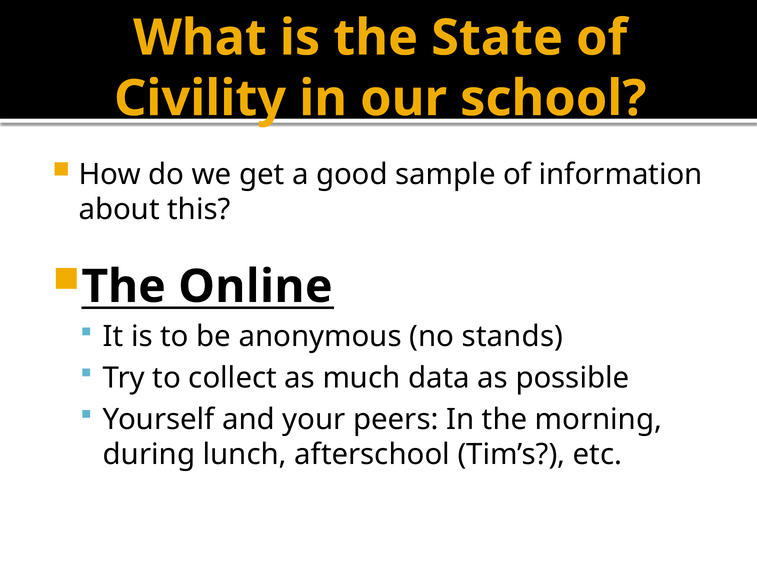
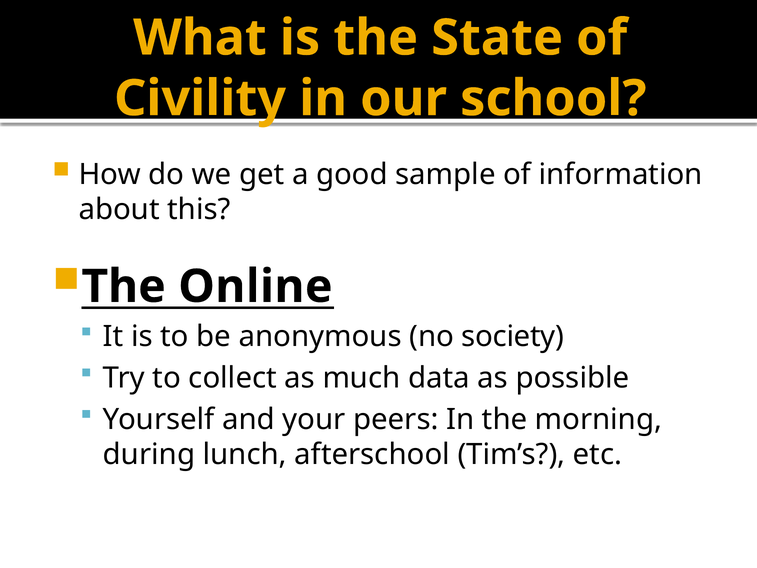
stands: stands -> society (513, 337)
